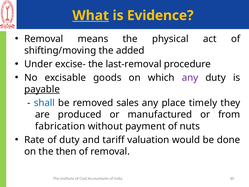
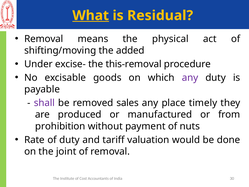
Evidence: Evidence -> Residual (160, 15)
last-removal: last-removal -> this-removal (134, 64)
payable underline: present -> none (42, 89)
shall colour: blue -> purple (44, 103)
fabrication: fabrication -> prohibition (60, 126)
then: then -> joint (66, 151)
